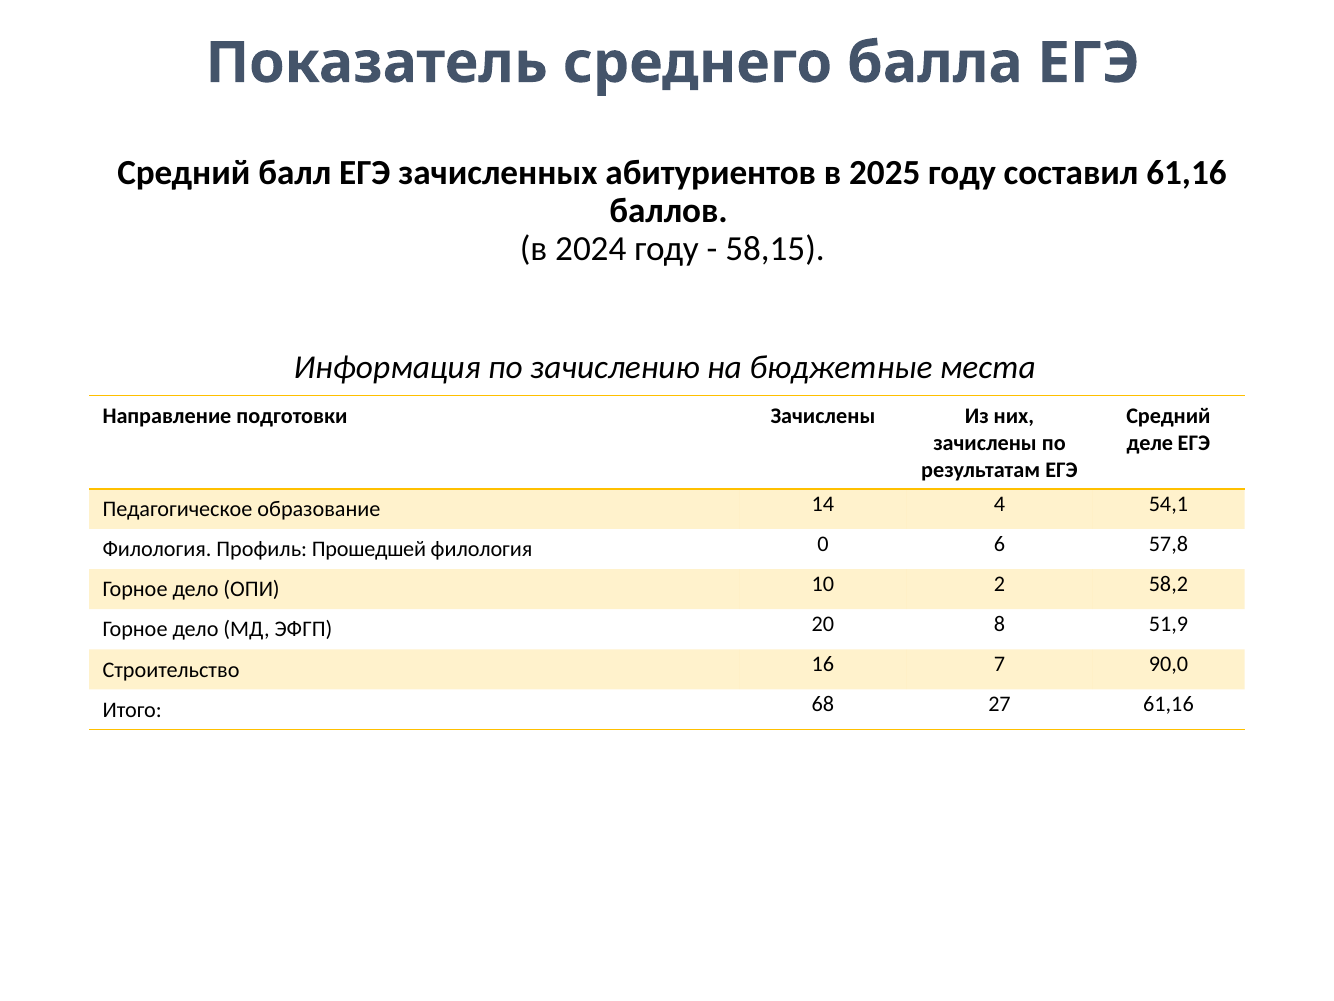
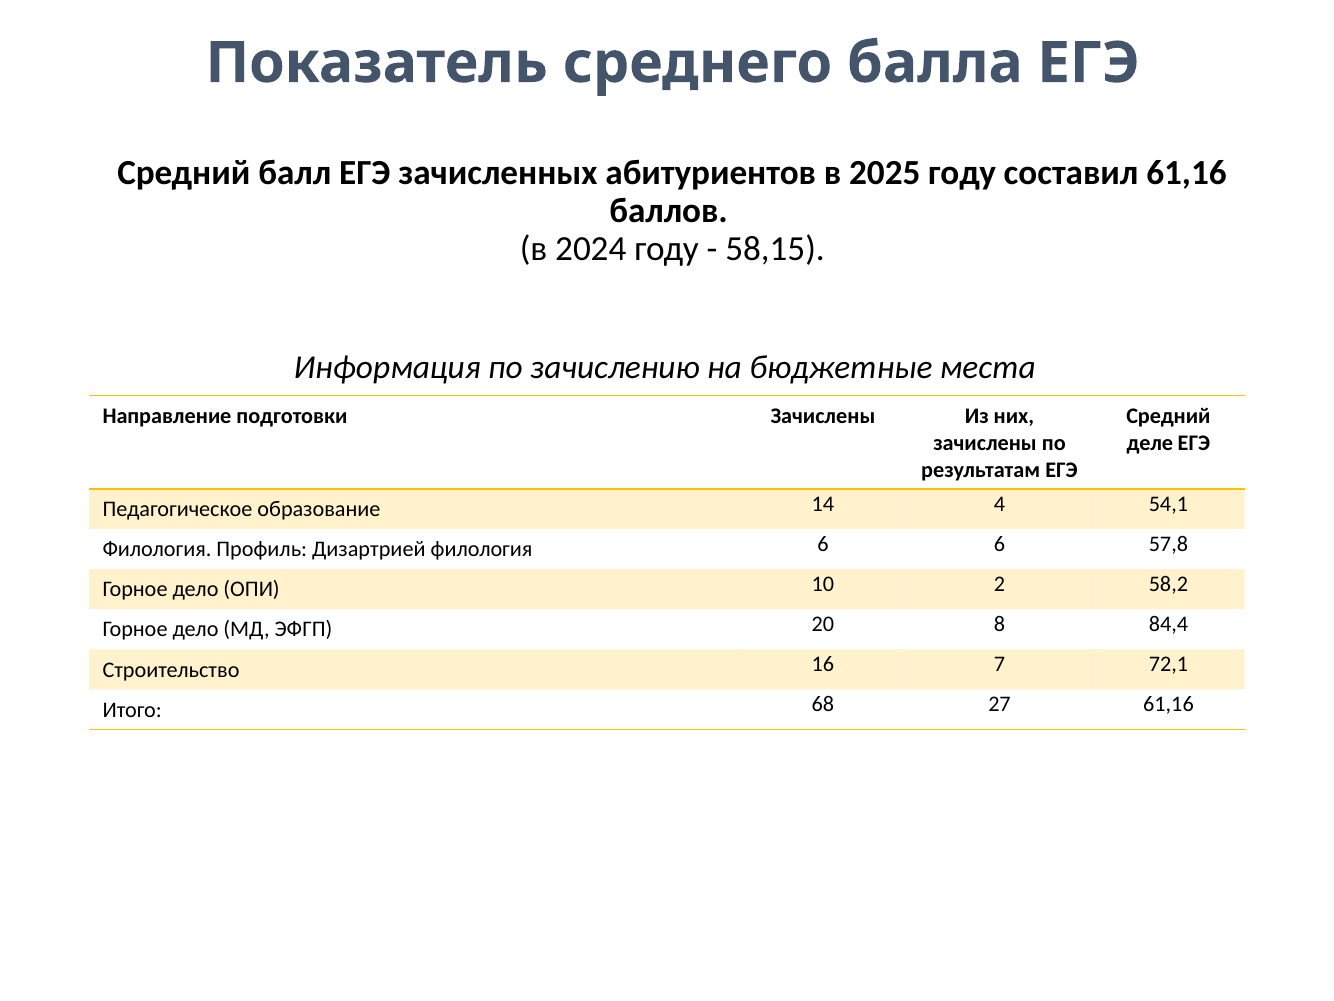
Прошедшей: Прошедшей -> Дизартрией (369, 549)
филология 0: 0 -> 6 (823, 544)
51,9: 51,9 -> 84,4 (1168, 624)
90,0: 90,0 -> 72,1 (1168, 664)
